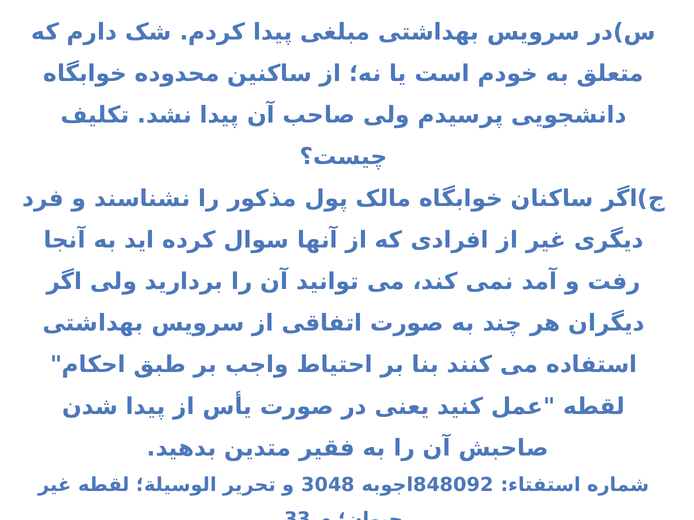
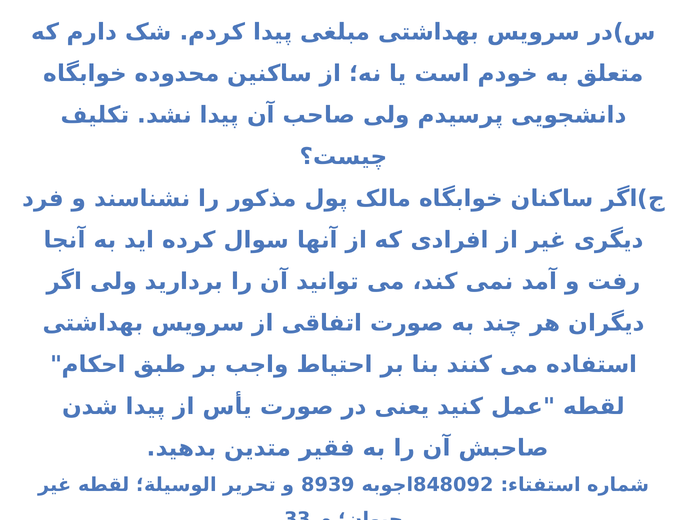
3048: 3048 -> 8939 (328, 485)
